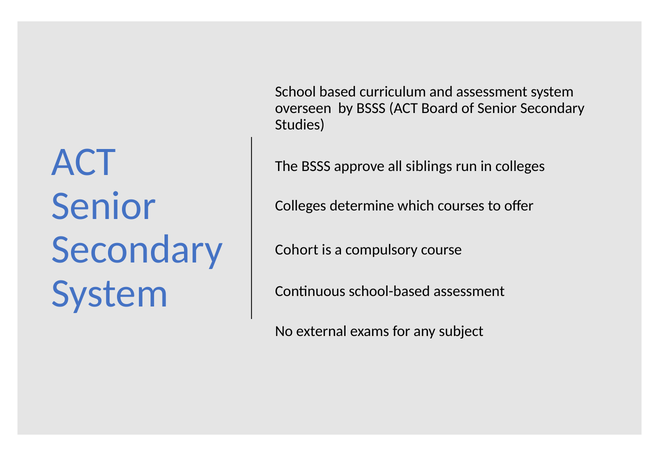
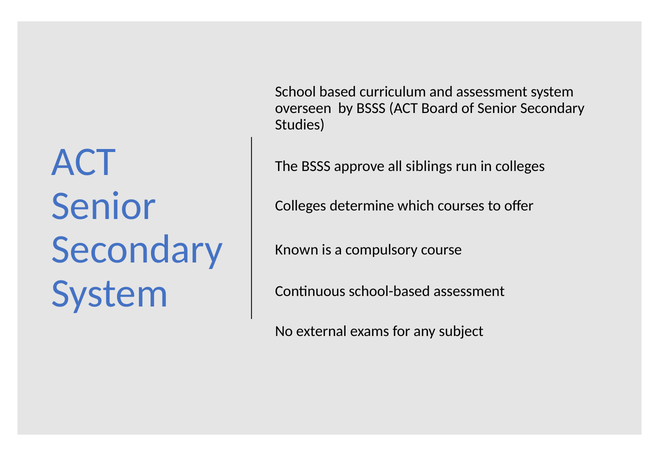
Cohort: Cohort -> Known (297, 250)
